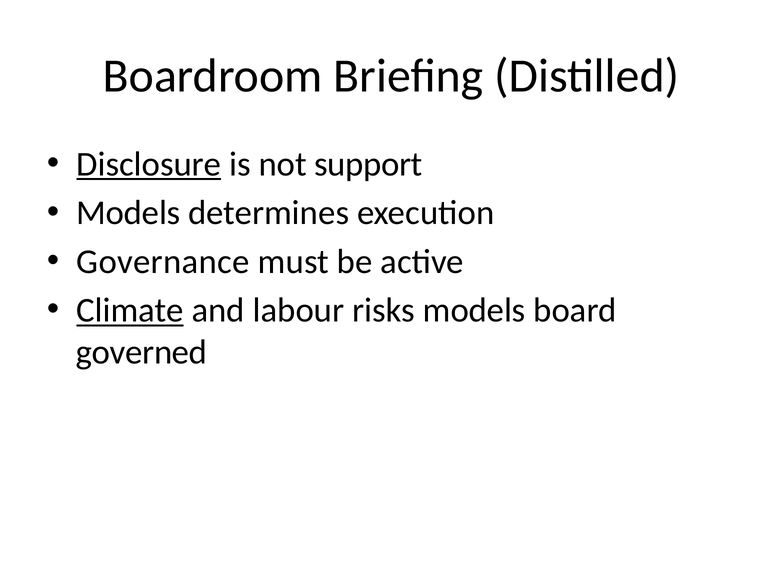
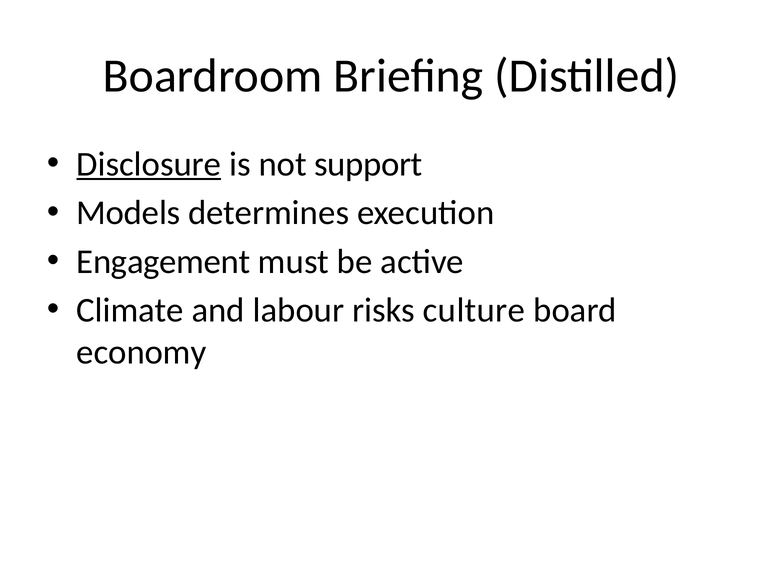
Governance: Governance -> Engagement (163, 262)
Climate underline: present -> none (130, 310)
risks models: models -> culture (474, 310)
governed: governed -> economy (141, 352)
